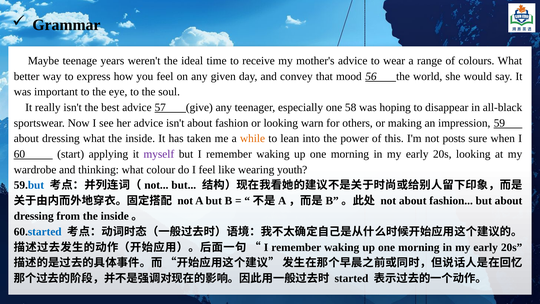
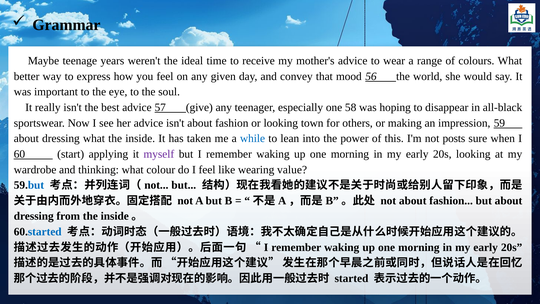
warn: warn -> town (312, 123)
while colour: orange -> blue (253, 138)
youth: youth -> value (292, 169)
